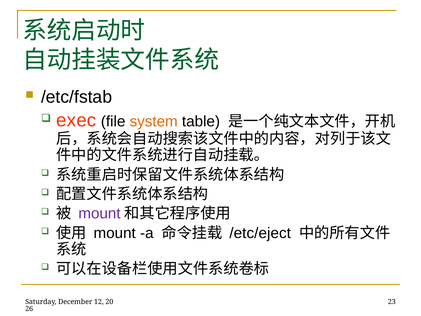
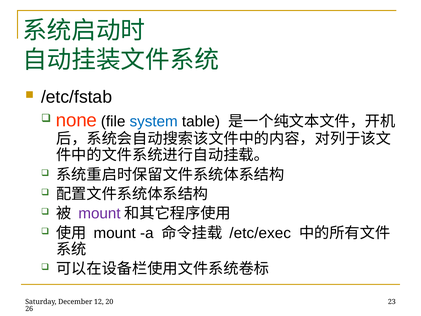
exec: exec -> none (76, 120)
system colour: orange -> blue (154, 122)
/etc/eject: /etc/eject -> /etc/exec (260, 233)
